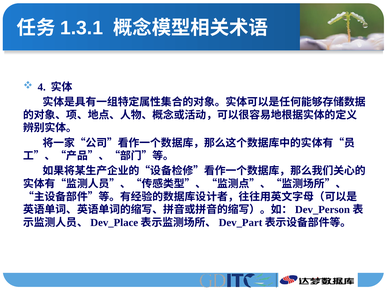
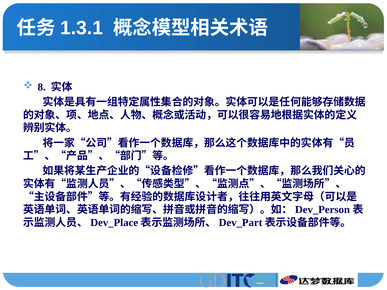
4: 4 -> 8 (42, 87)
